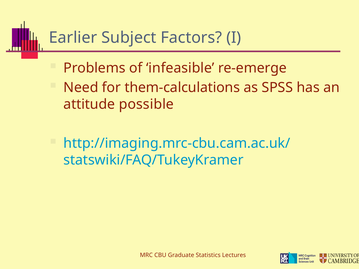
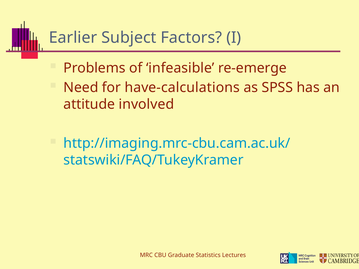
them-calculations: them-calculations -> have-calculations (182, 88)
possible: possible -> involved (146, 104)
